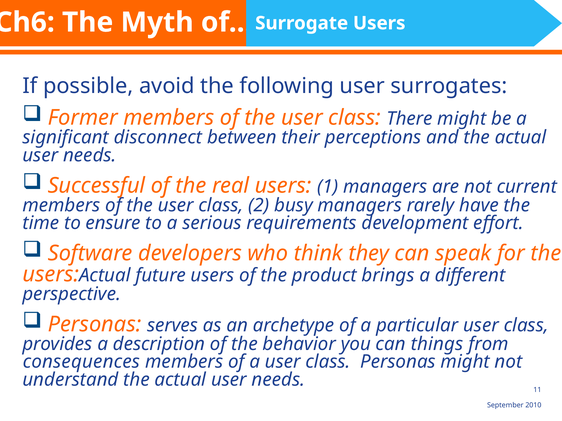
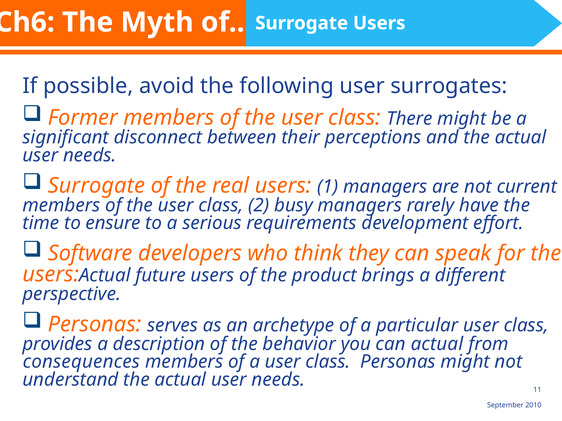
Successful: Successful -> Surrogate (96, 186)
can things: things -> actual (437, 344)
